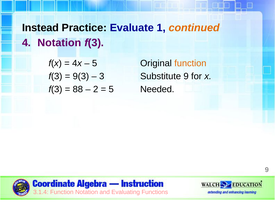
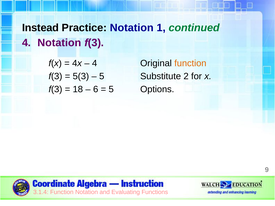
Practice Evaluate: Evaluate -> Notation (132, 28)
continued colour: orange -> green (194, 28)
5: 5 -> 4 (95, 63)
9(3: 9(3 -> 5(3 (81, 76)
3: 3 -> 5 (102, 76)
Substitute 9: 9 -> 2 (186, 76)
88: 88 -> 18 (78, 89)
2: 2 -> 6 (96, 89)
Needed: Needed -> Options (157, 89)
